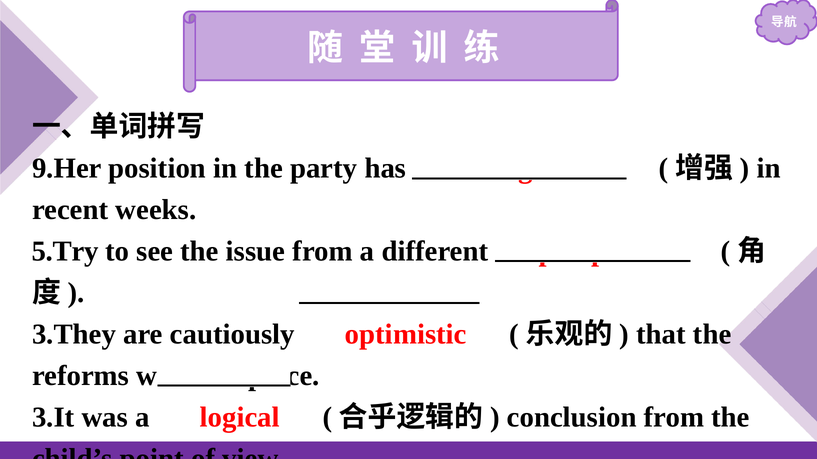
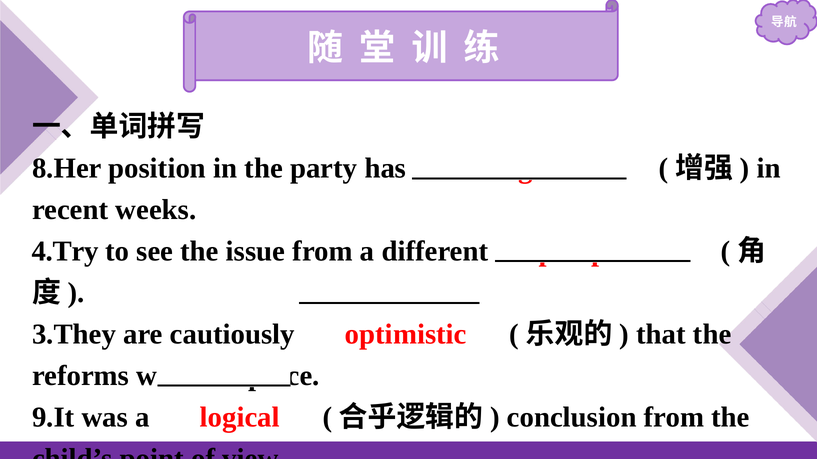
9.Her: 9.Her -> 8.Her (67, 169)
5.Try: 5.Try -> 4.Try (65, 252)
3.It: 3.It -> 9.It (53, 418)
